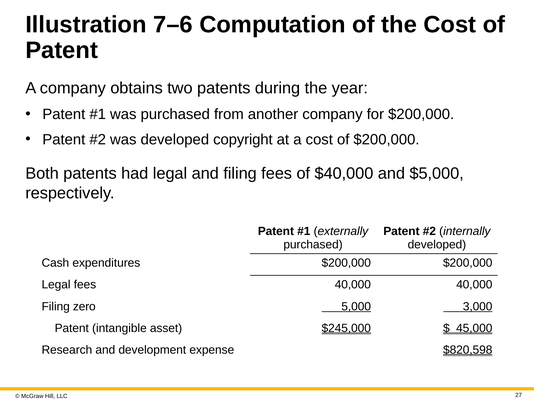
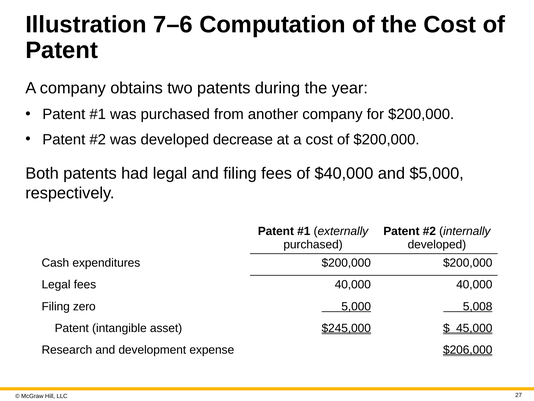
copyright: copyright -> decrease (243, 139)
3,000: 3,000 -> 5,008 (478, 306)
$820,598: $820,598 -> $206,000 (468, 349)
